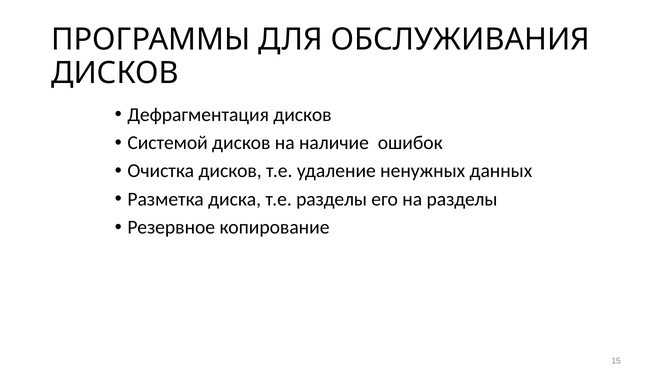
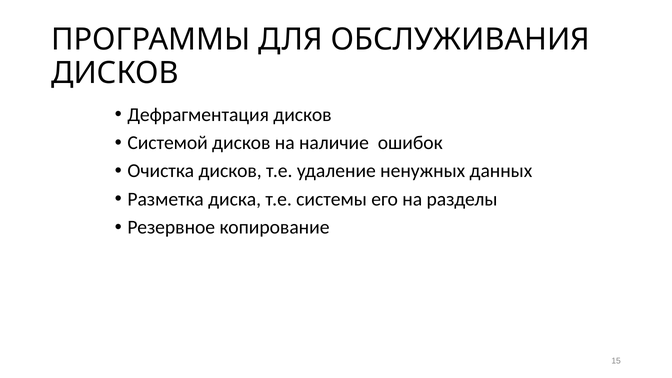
т.е разделы: разделы -> системы (332, 199)
